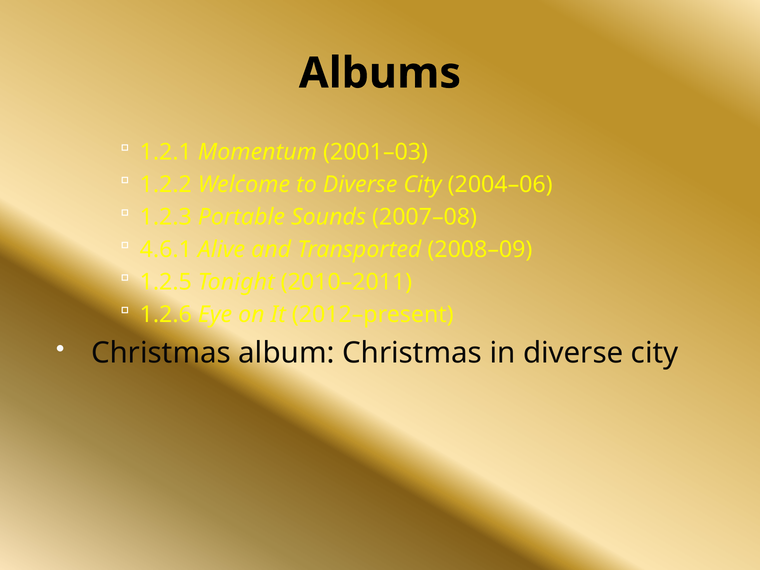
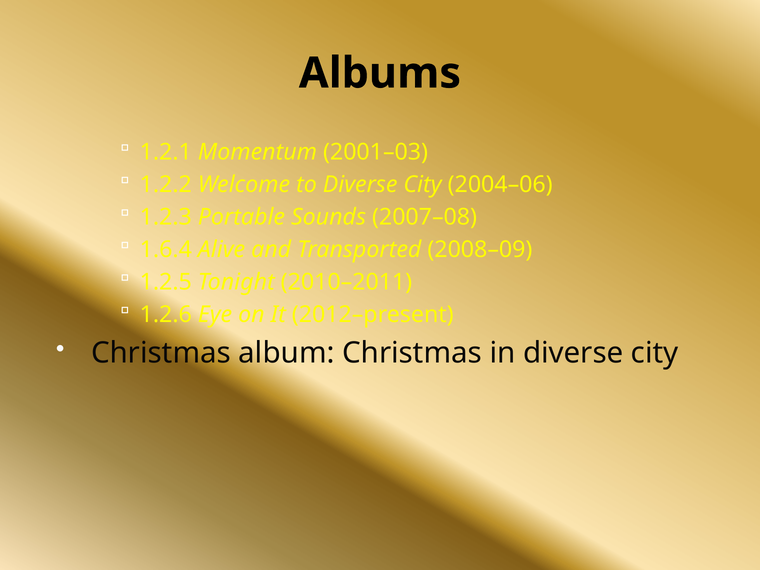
4.6.1: 4.6.1 -> 1.6.4 (166, 250)
